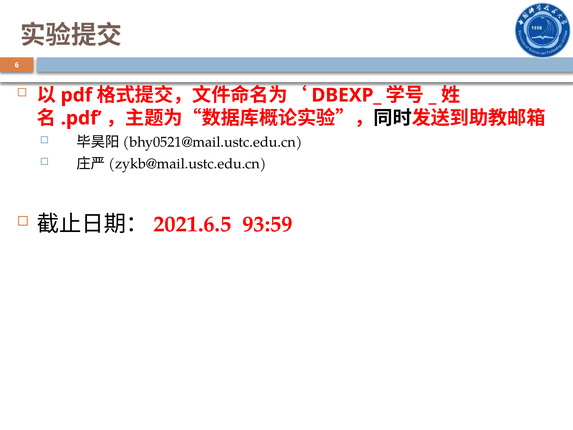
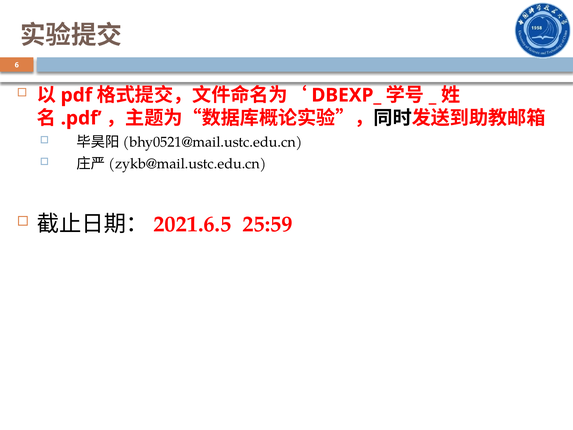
93:59: 93:59 -> 25:59 (268, 224)
